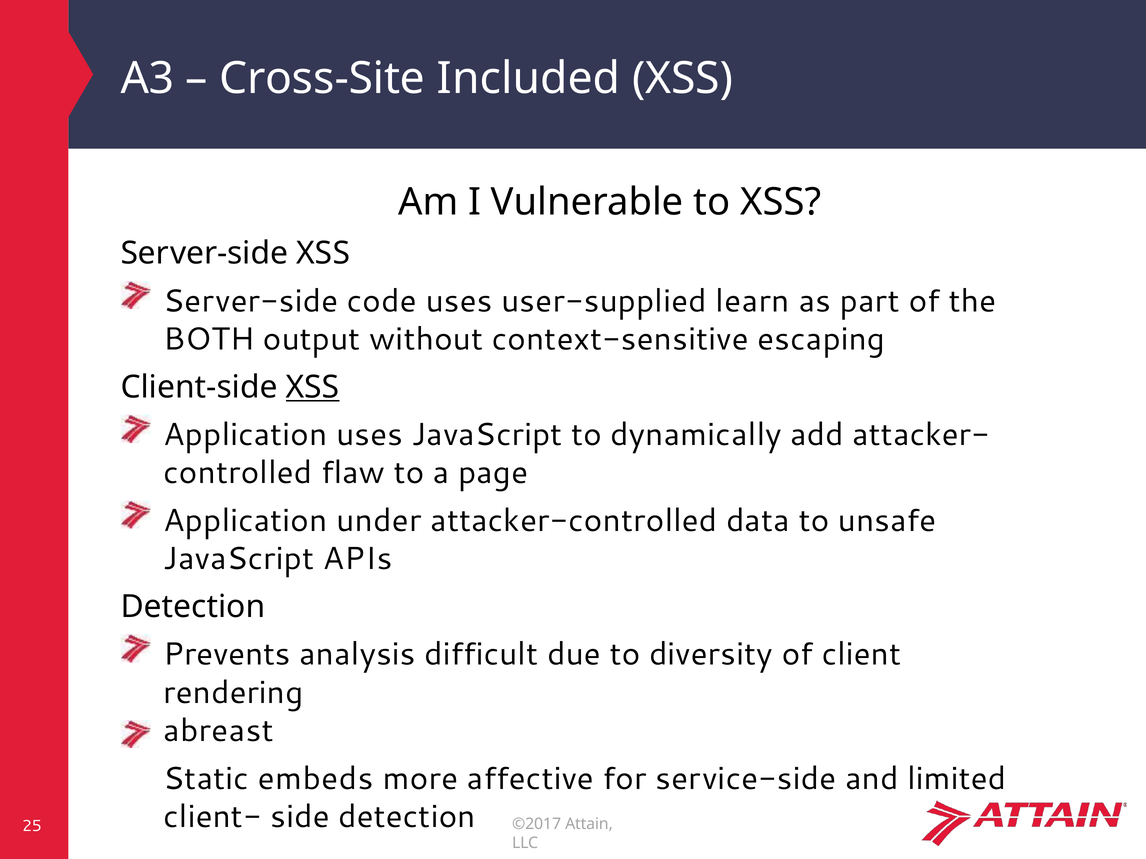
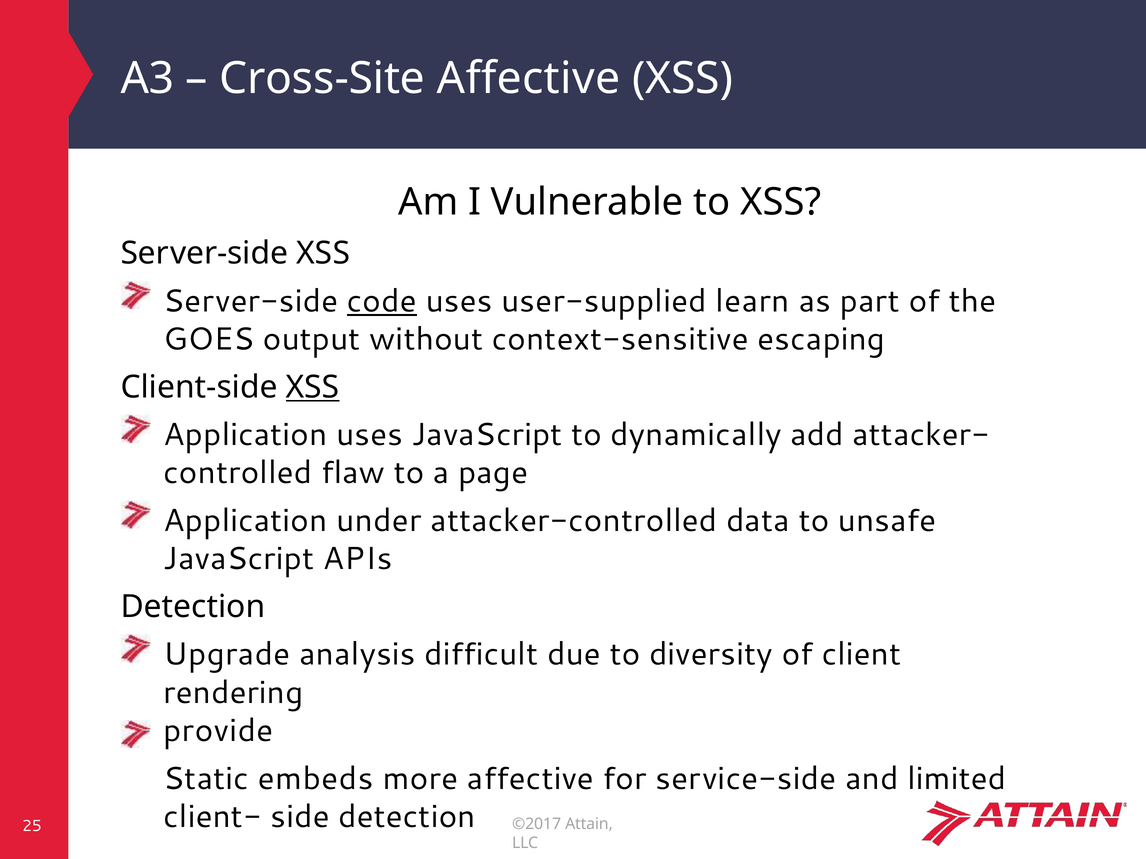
Cross-Site Included: Included -> Affective (529, 79)
code underline: none -> present (382, 301)
BOTH: BOTH -> GOES (209, 340)
Prevents: Prevents -> Upgrade (227, 655)
abreast: abreast -> provide (218, 731)
